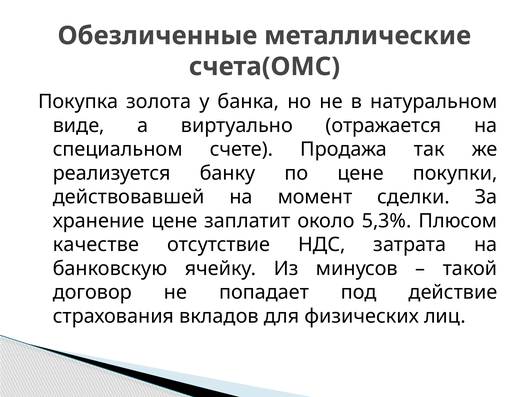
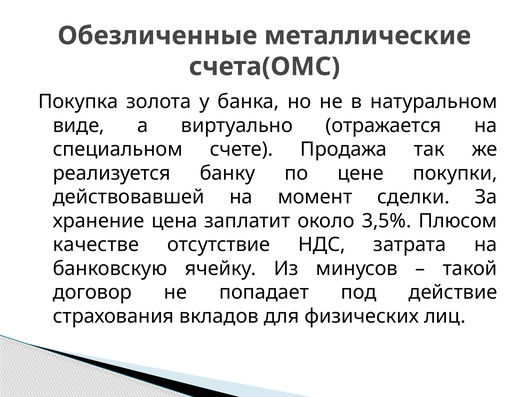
хранение цене: цене -> цена (175, 221)
5,3%: 5,3% -> 3,5% (387, 221)
